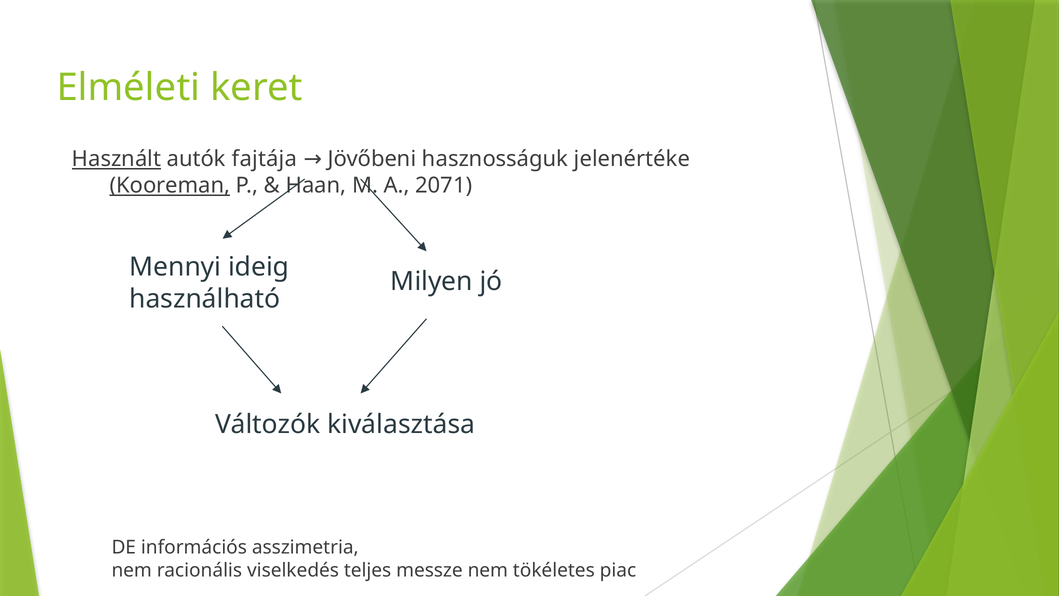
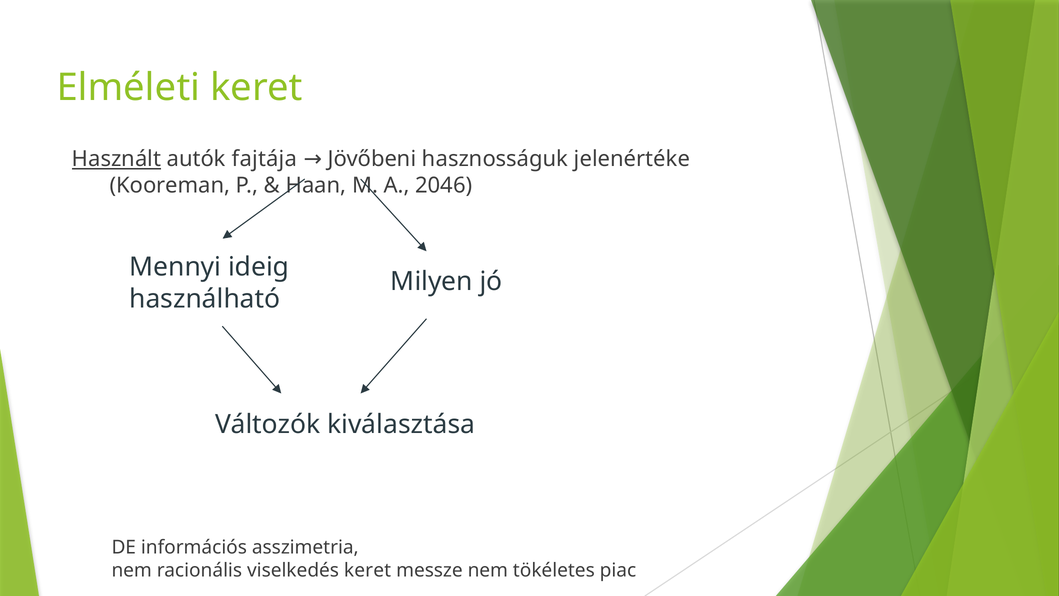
Kooreman underline: present -> none (170, 186)
2071: 2071 -> 2046 (444, 186)
viselkedés teljes: teljes -> keret (368, 570)
